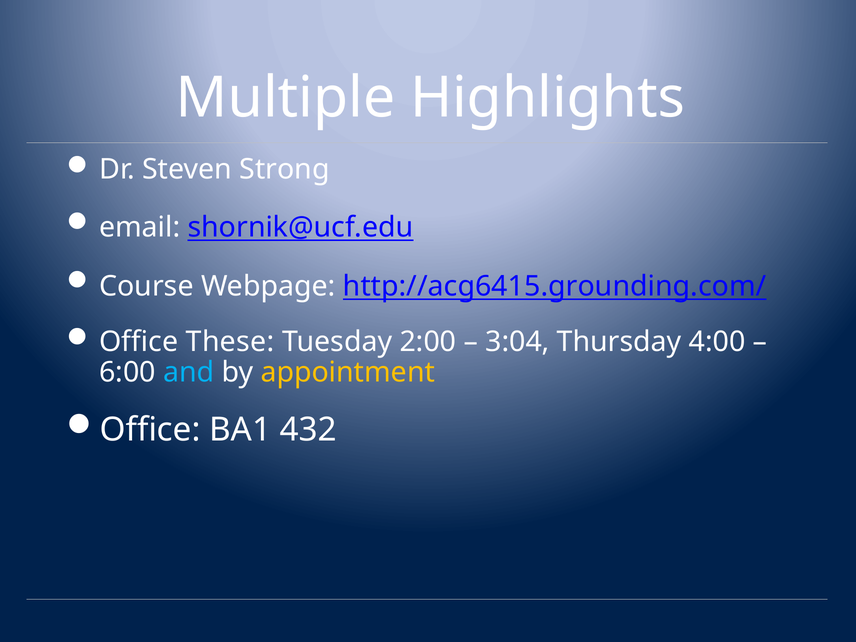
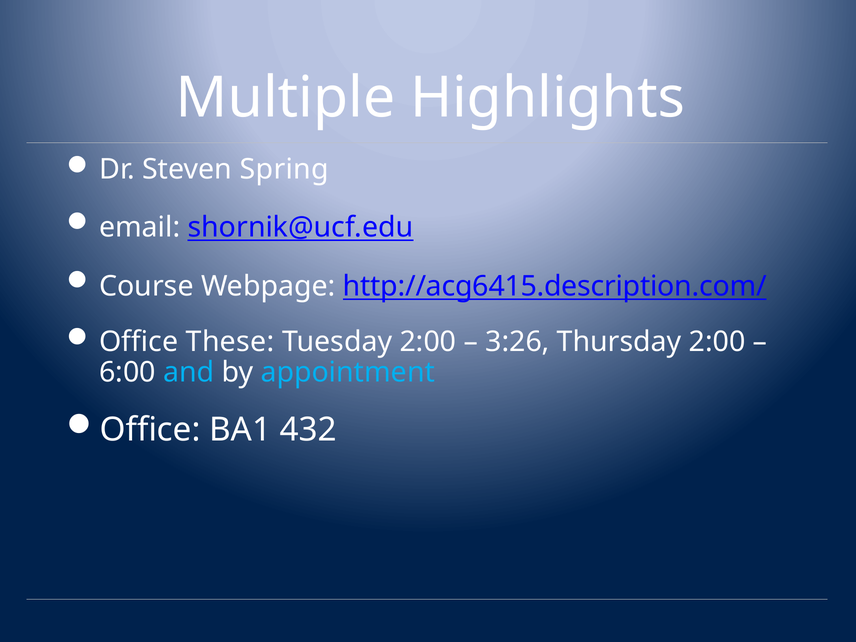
Strong: Strong -> Spring (284, 169)
http://acg6415.grounding.com/: http://acg6415.grounding.com/ -> http://acg6415.description.com/ (555, 286)
3:04: 3:04 -> 3:26 (517, 342)
Thursday 4:00: 4:00 -> 2:00 (717, 342)
appointment colour: yellow -> light blue (348, 372)
